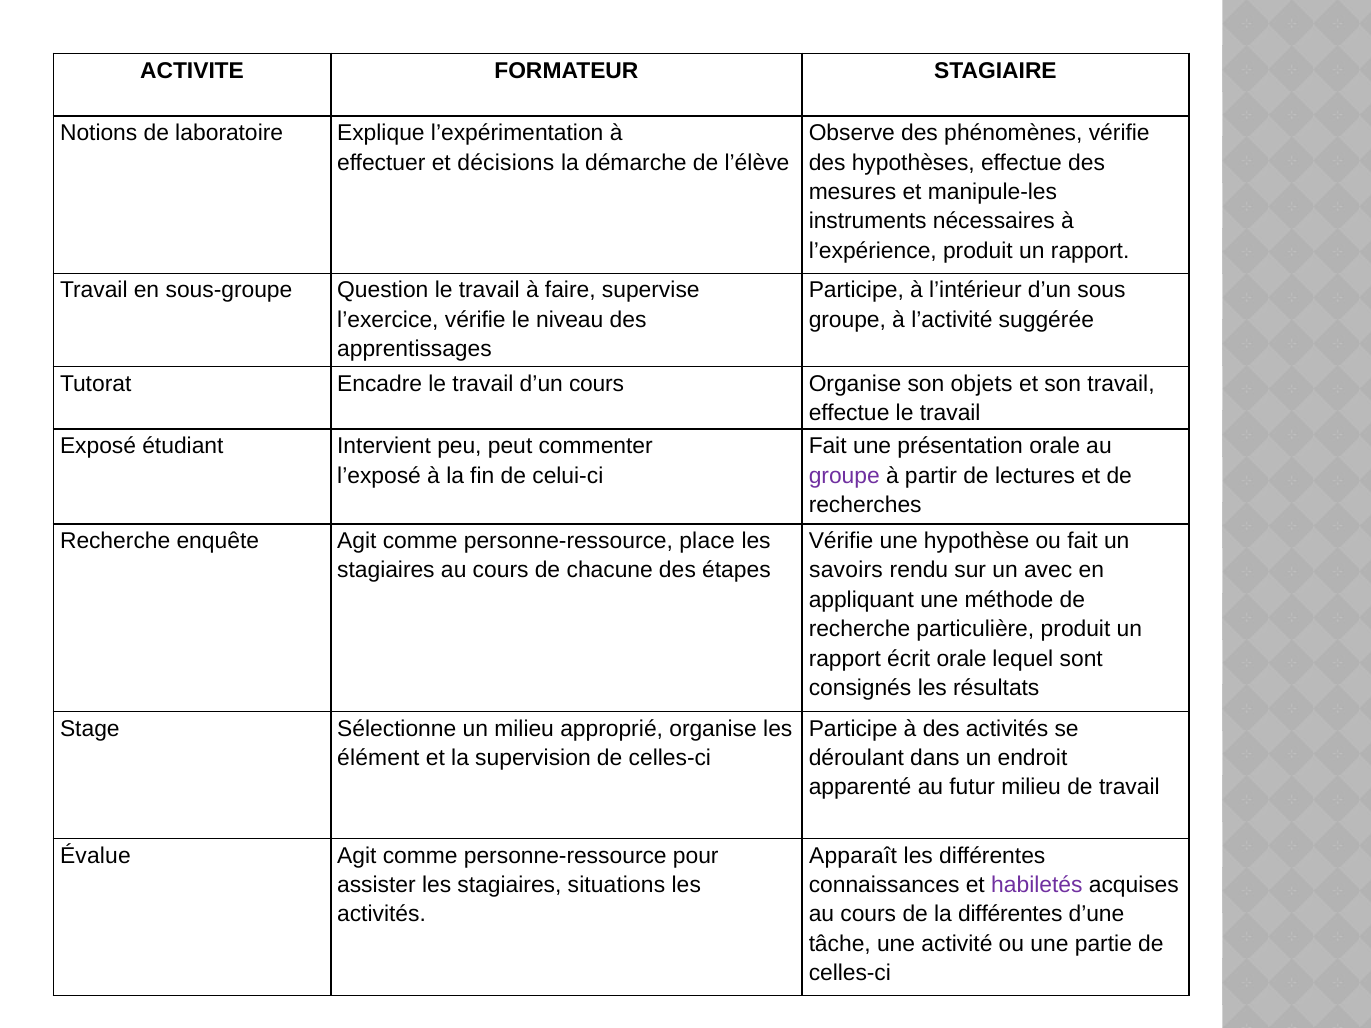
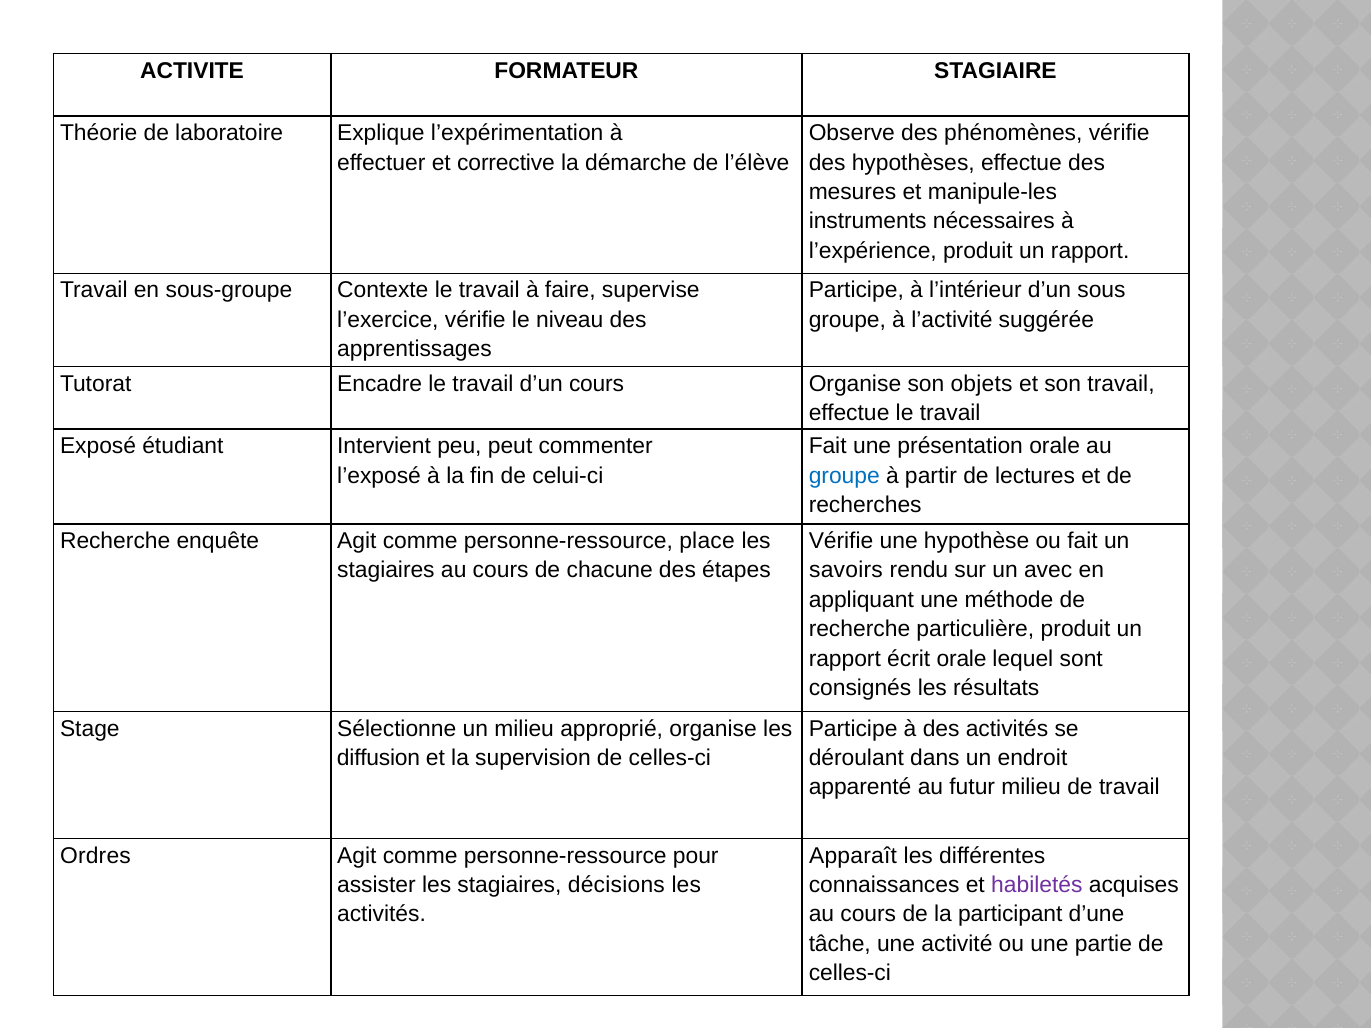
Notions: Notions -> Théorie (99, 133)
décisions: décisions -> corrective (506, 163)
Question: Question -> Contexte (383, 291)
groupe colour: purple -> blue (844, 476)
élément: élément -> diffusion (379, 758)
Évalue: Évalue -> Ordres (95, 856)
situations: situations -> décisions (616, 885)
la différentes: différentes -> participant (1010, 915)
